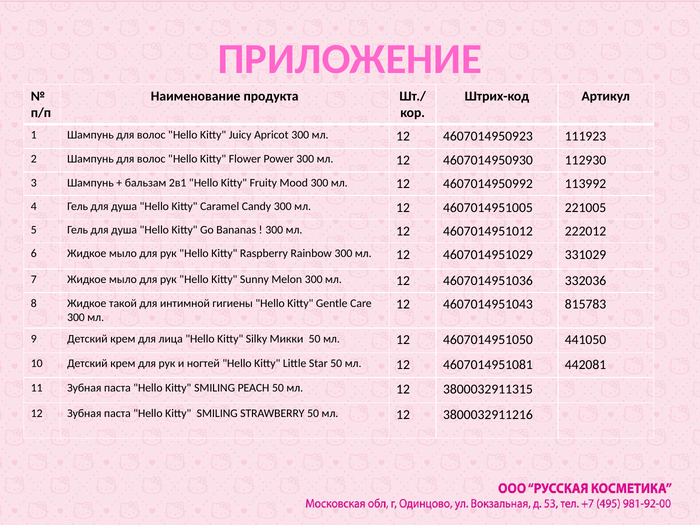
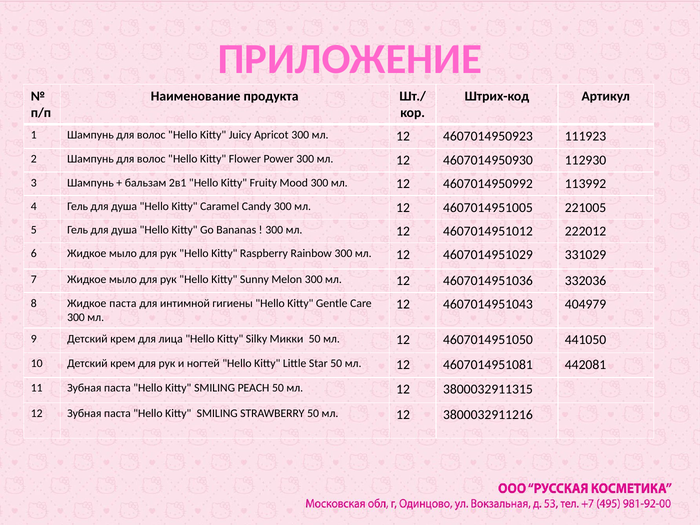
Жидкое такой: такой -> паста (123, 303)
815783: 815783 -> 404979 (586, 304)
